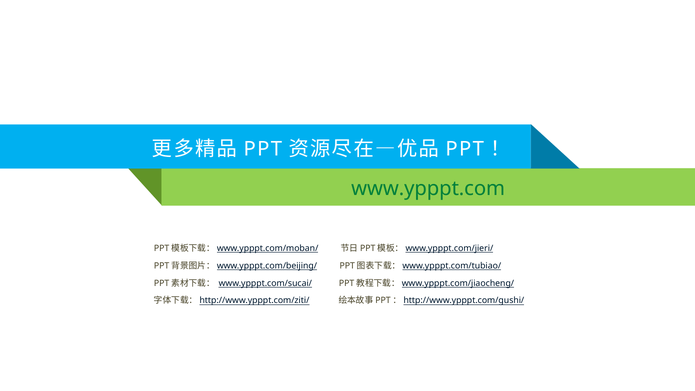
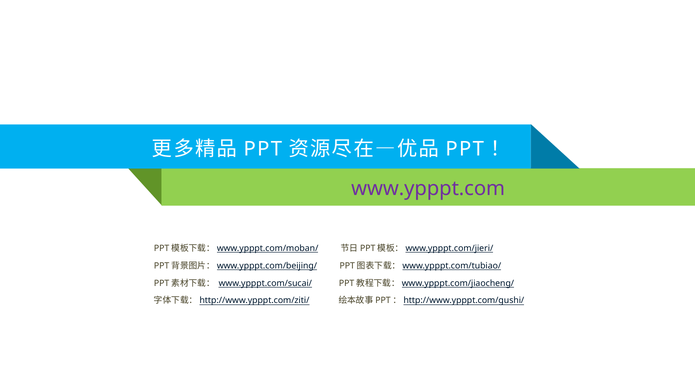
www.ypppt.com colour: green -> purple (428, 188)
